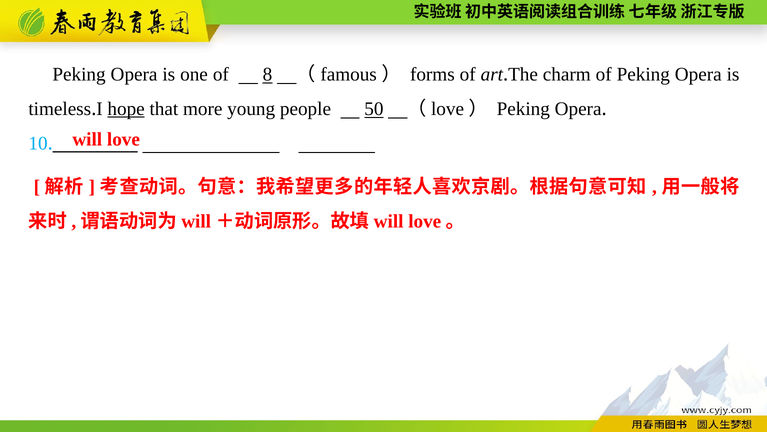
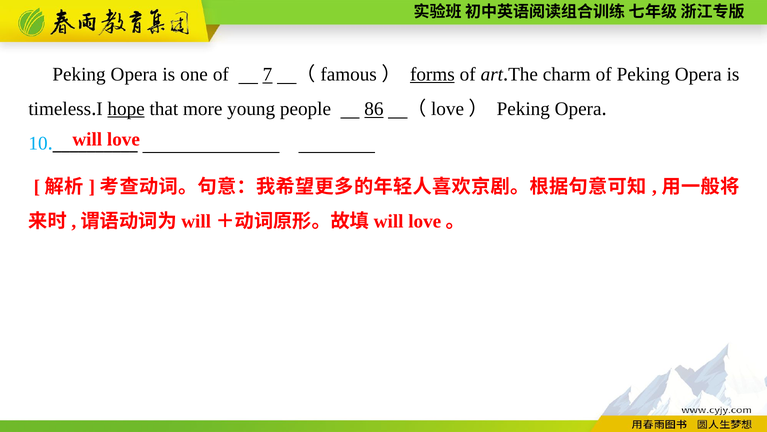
8: 8 -> 7 (267, 74)
forms underline: none -> present (432, 74)
50: 50 -> 86 (374, 109)
